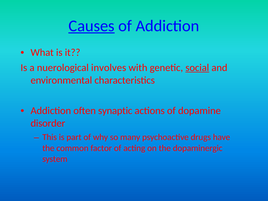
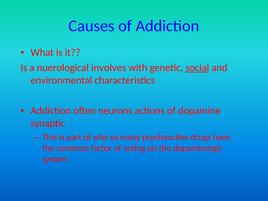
Causes underline: present -> none (92, 26)
synaptic: synaptic -> neurons (115, 111)
disorder: disorder -> synaptic (48, 123)
